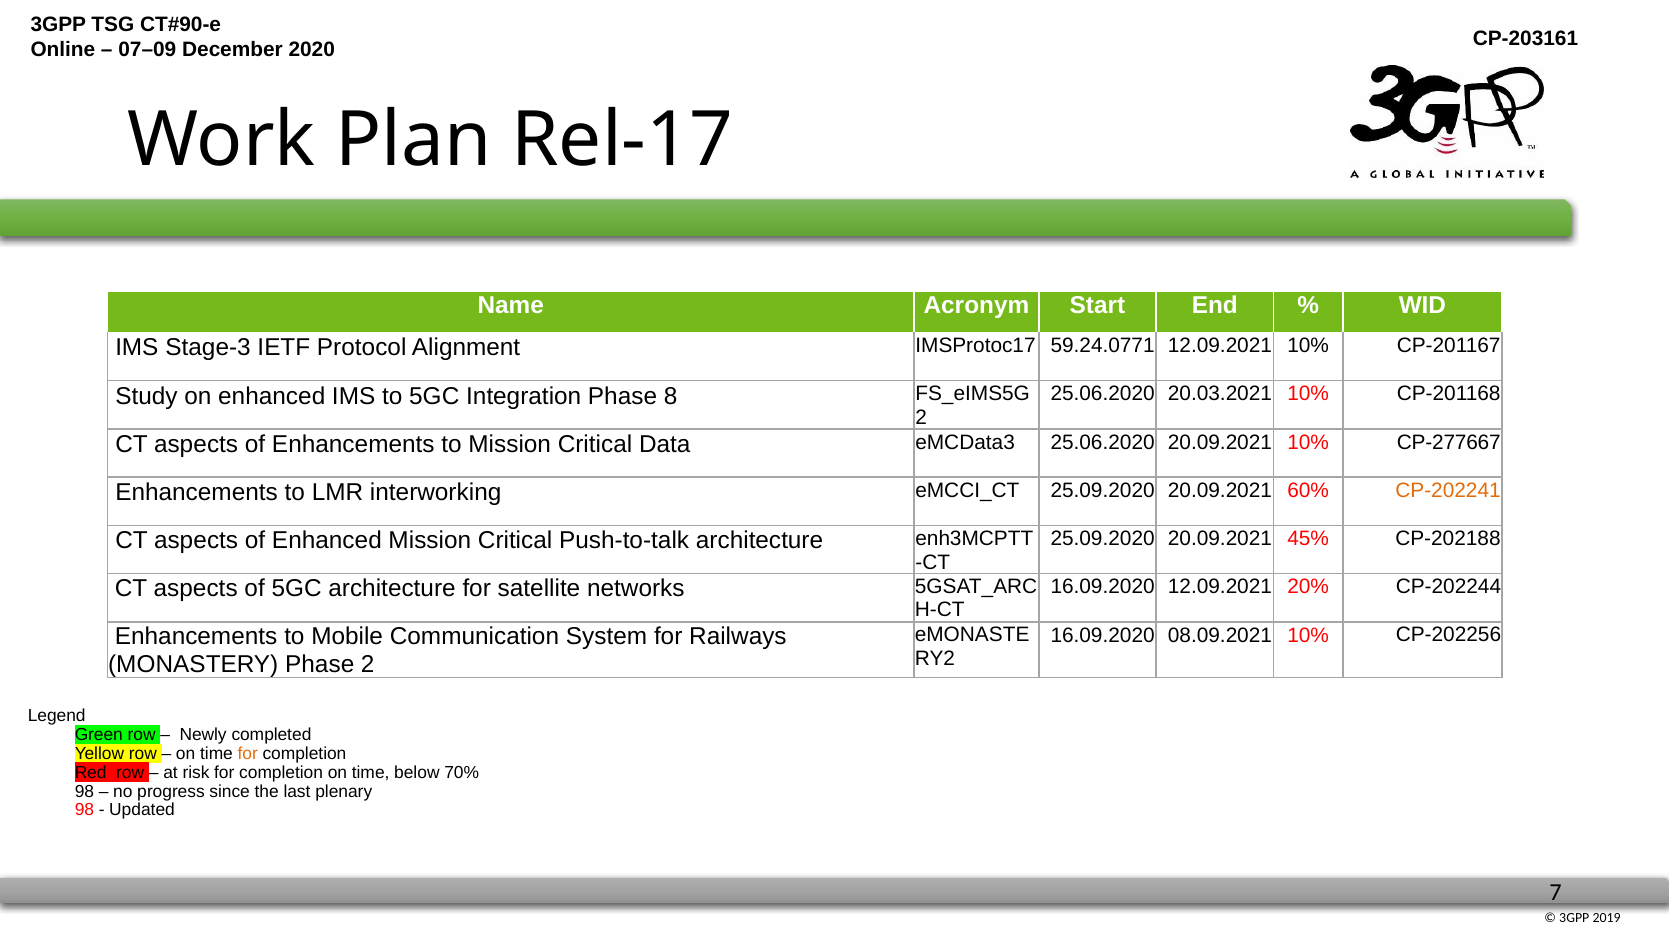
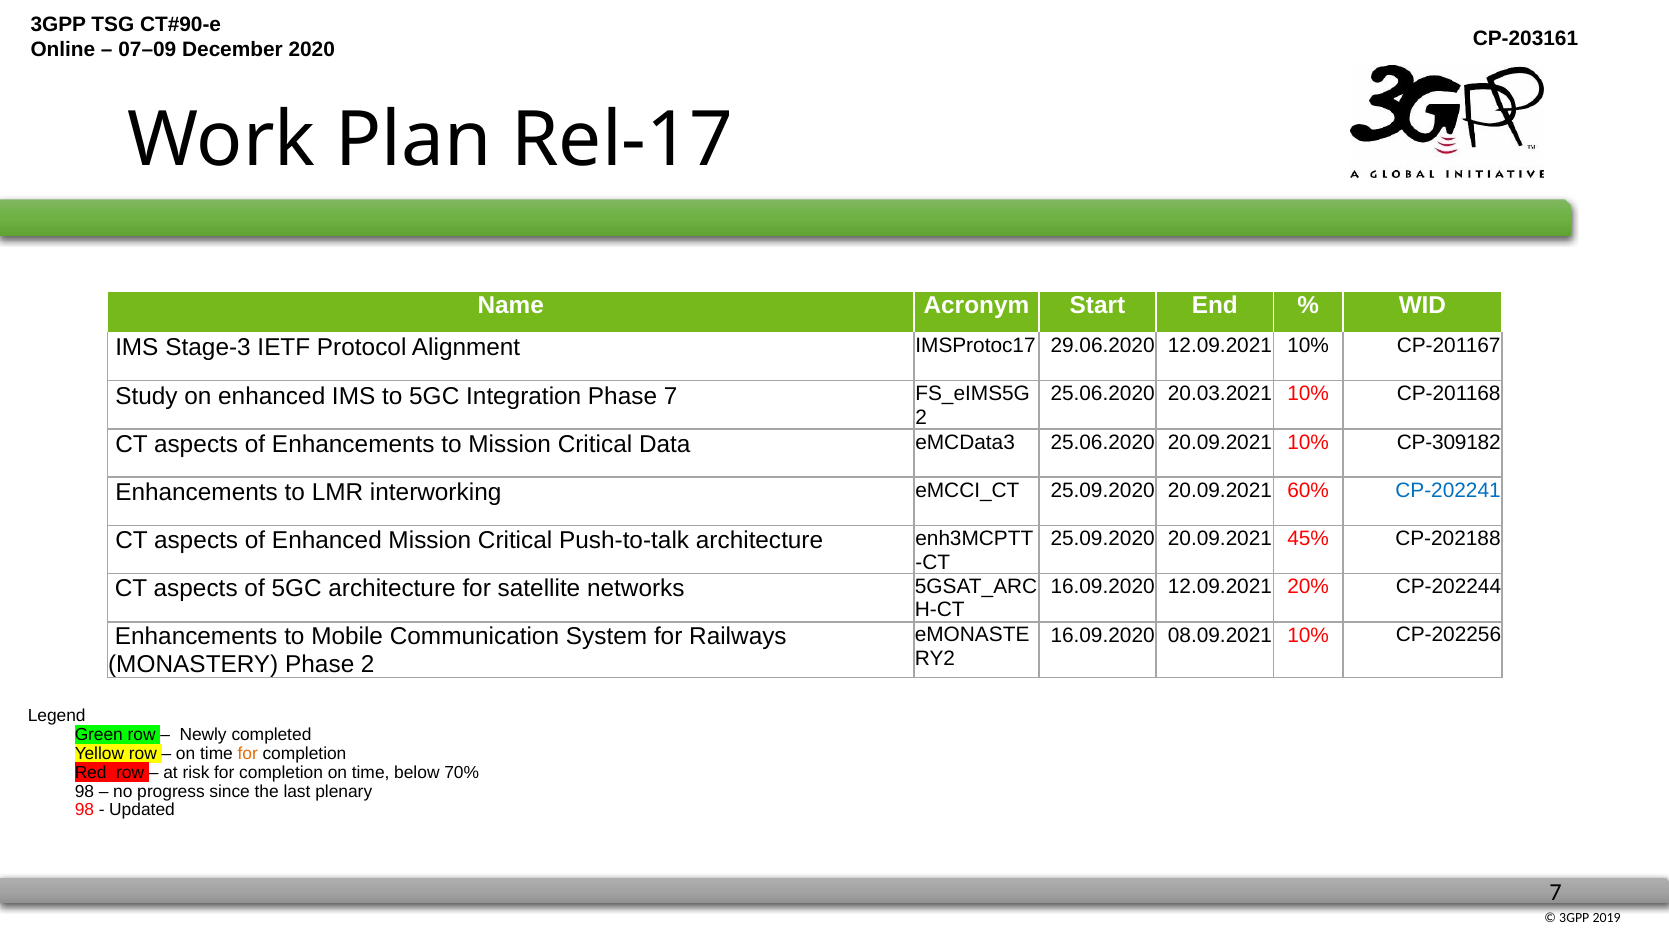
59.24.0771: 59.24.0771 -> 29.06.2020 (1103, 346)
Phase 8: 8 -> 7 (671, 396)
CP-277667: CP-277667 -> CP-309182 (1449, 442)
CP-202241 colour: orange -> blue (1448, 491)
